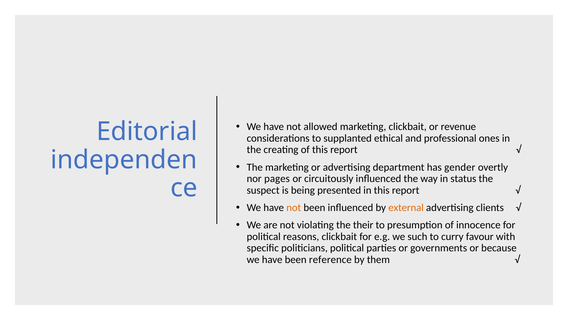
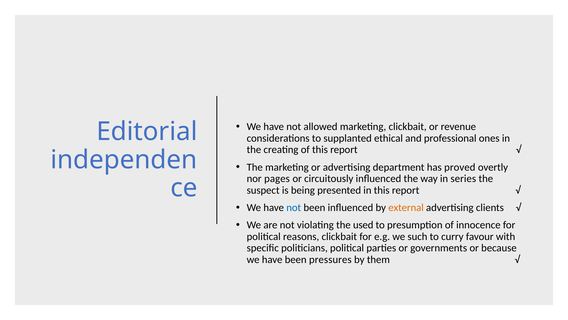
gender: gender -> proved (460, 167)
status: status -> series (463, 178)
not colour: orange -> blue (294, 207)
their: their -> used (363, 225)
reference: reference -> pressures (330, 259)
